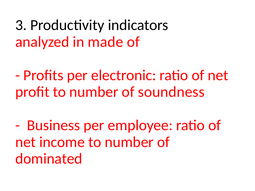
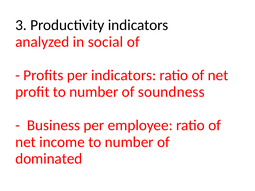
made: made -> social (106, 42)
per electronic: electronic -> indicators (124, 75)
